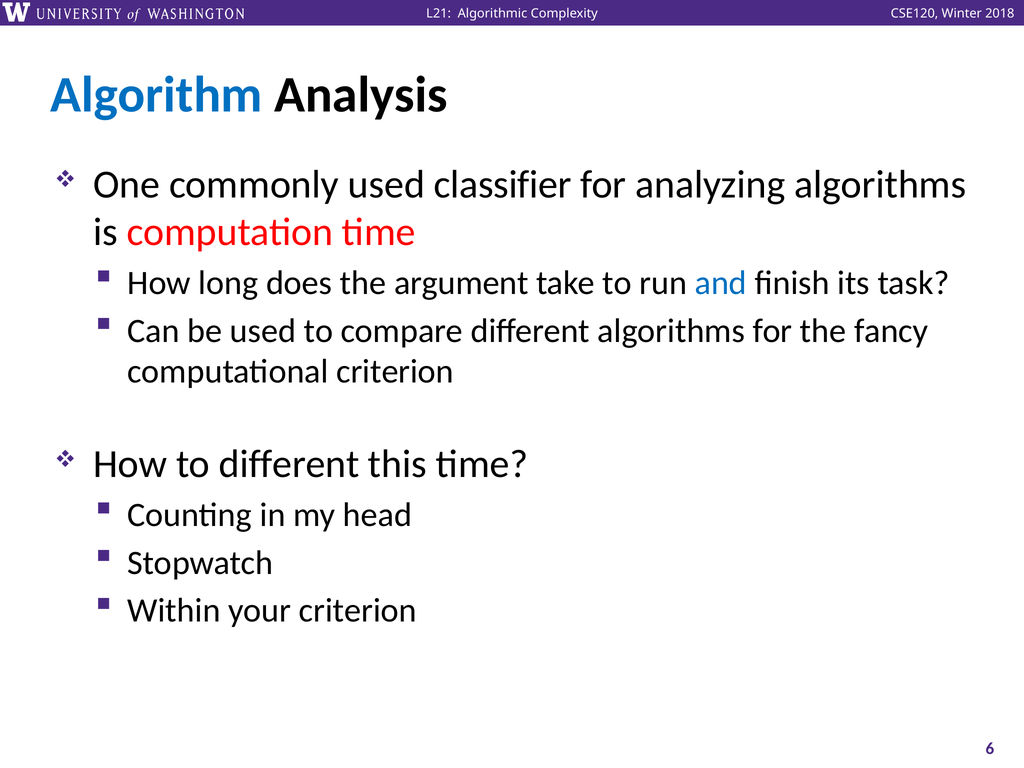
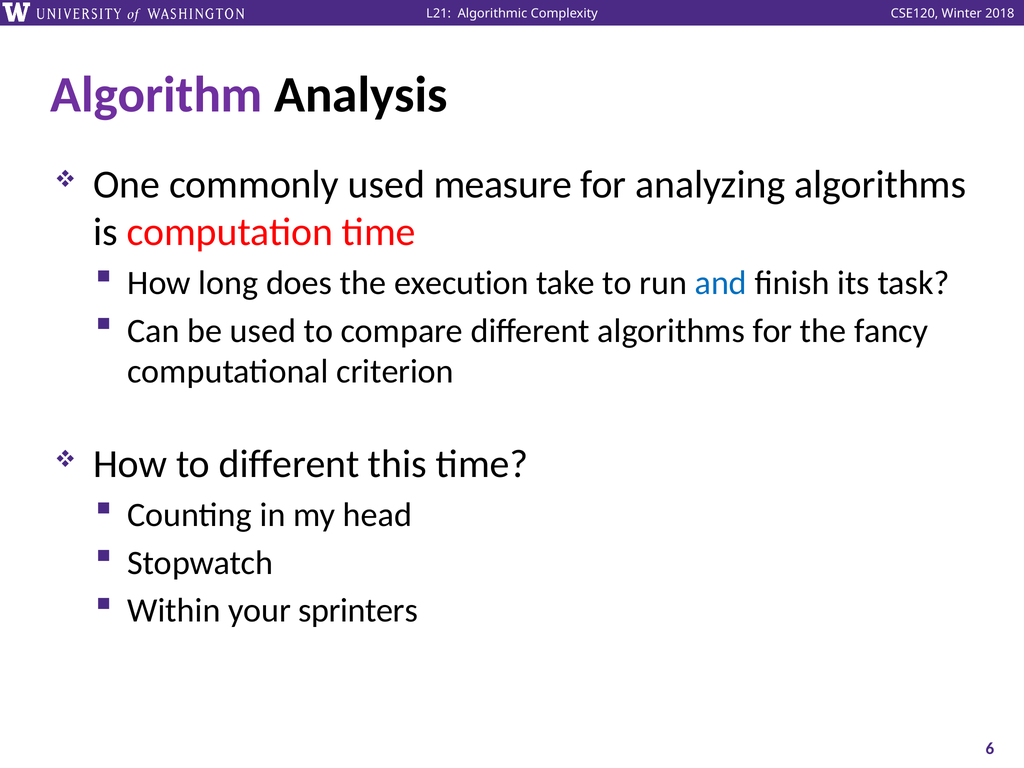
Algorithm colour: blue -> purple (156, 95)
classifier: classifier -> measure (503, 184)
argument: argument -> execution (461, 283)
your criterion: criterion -> sprinters (358, 611)
